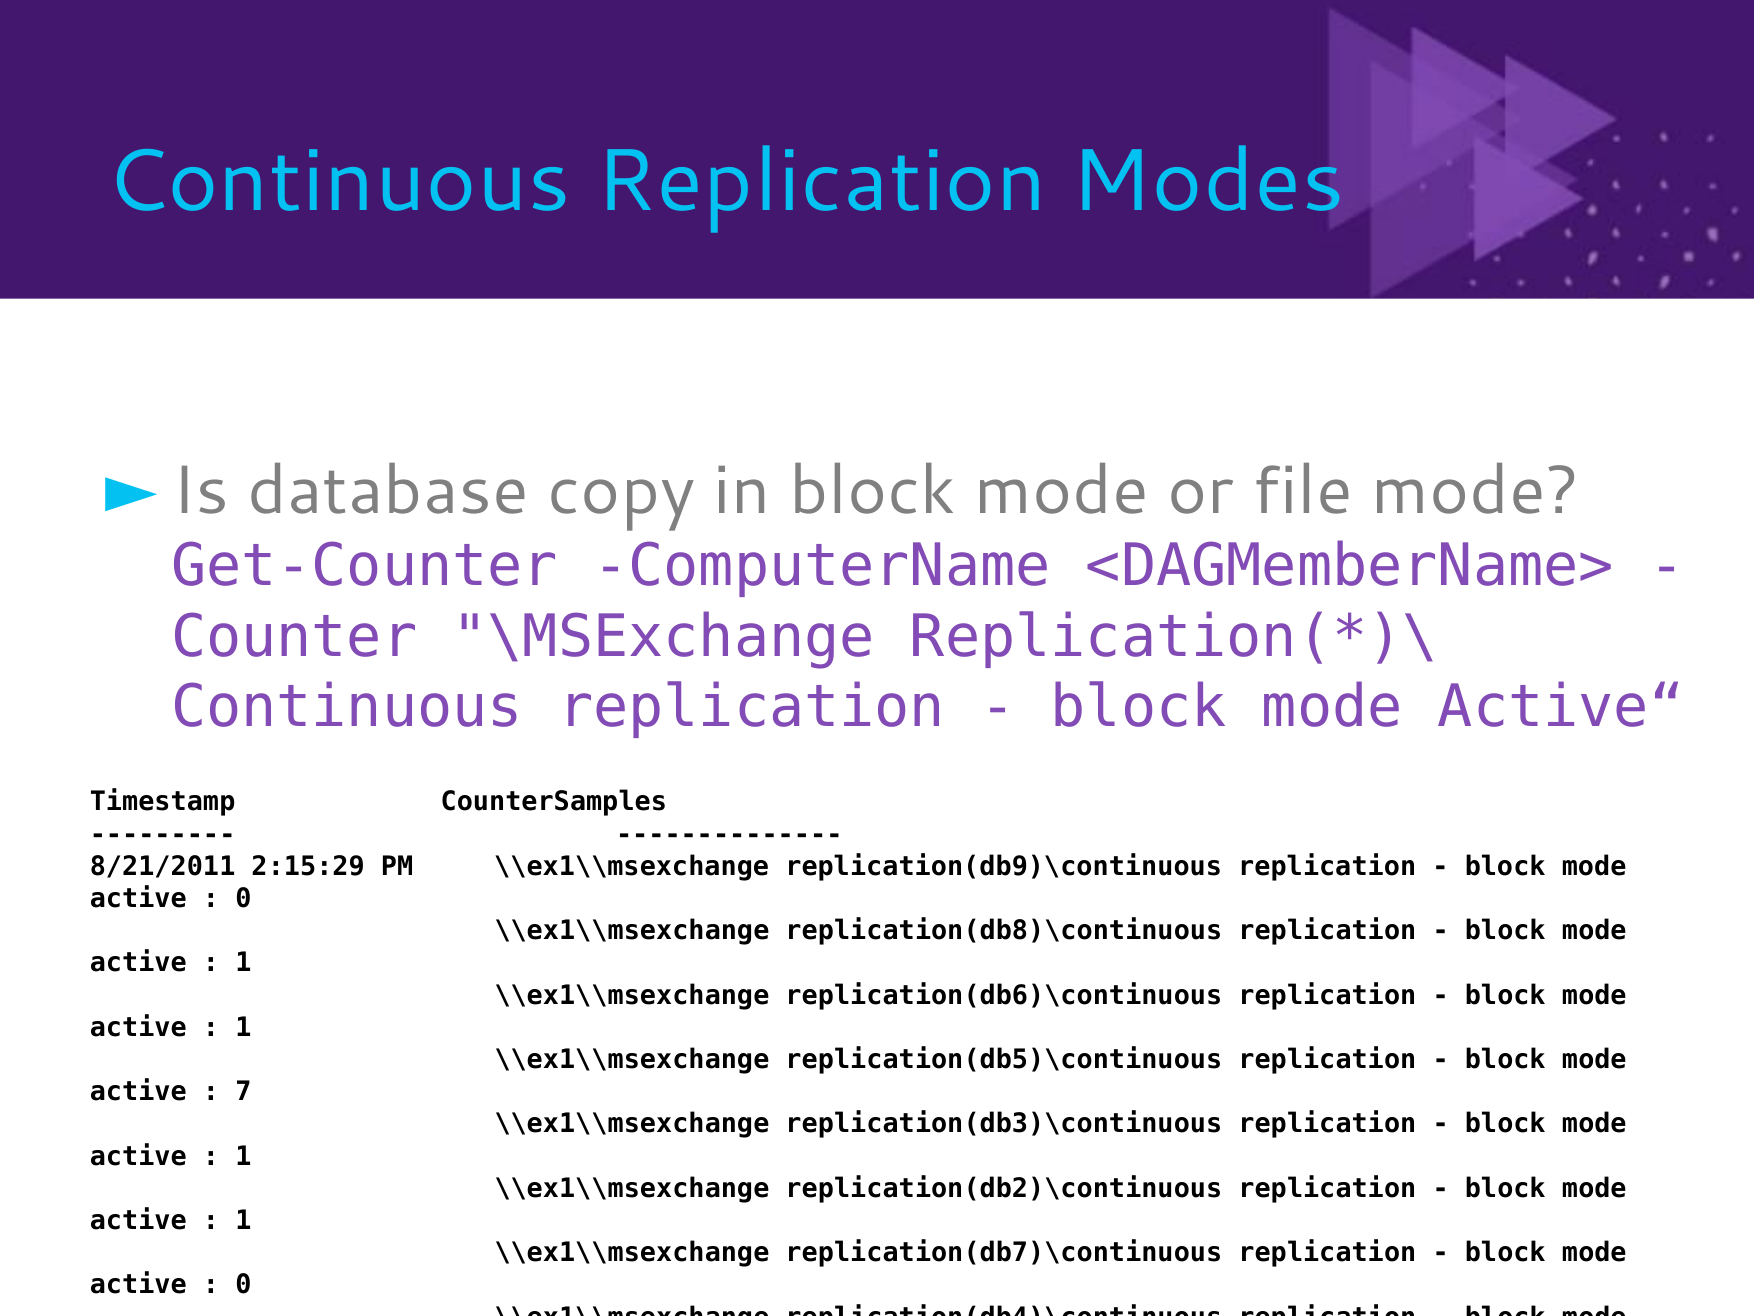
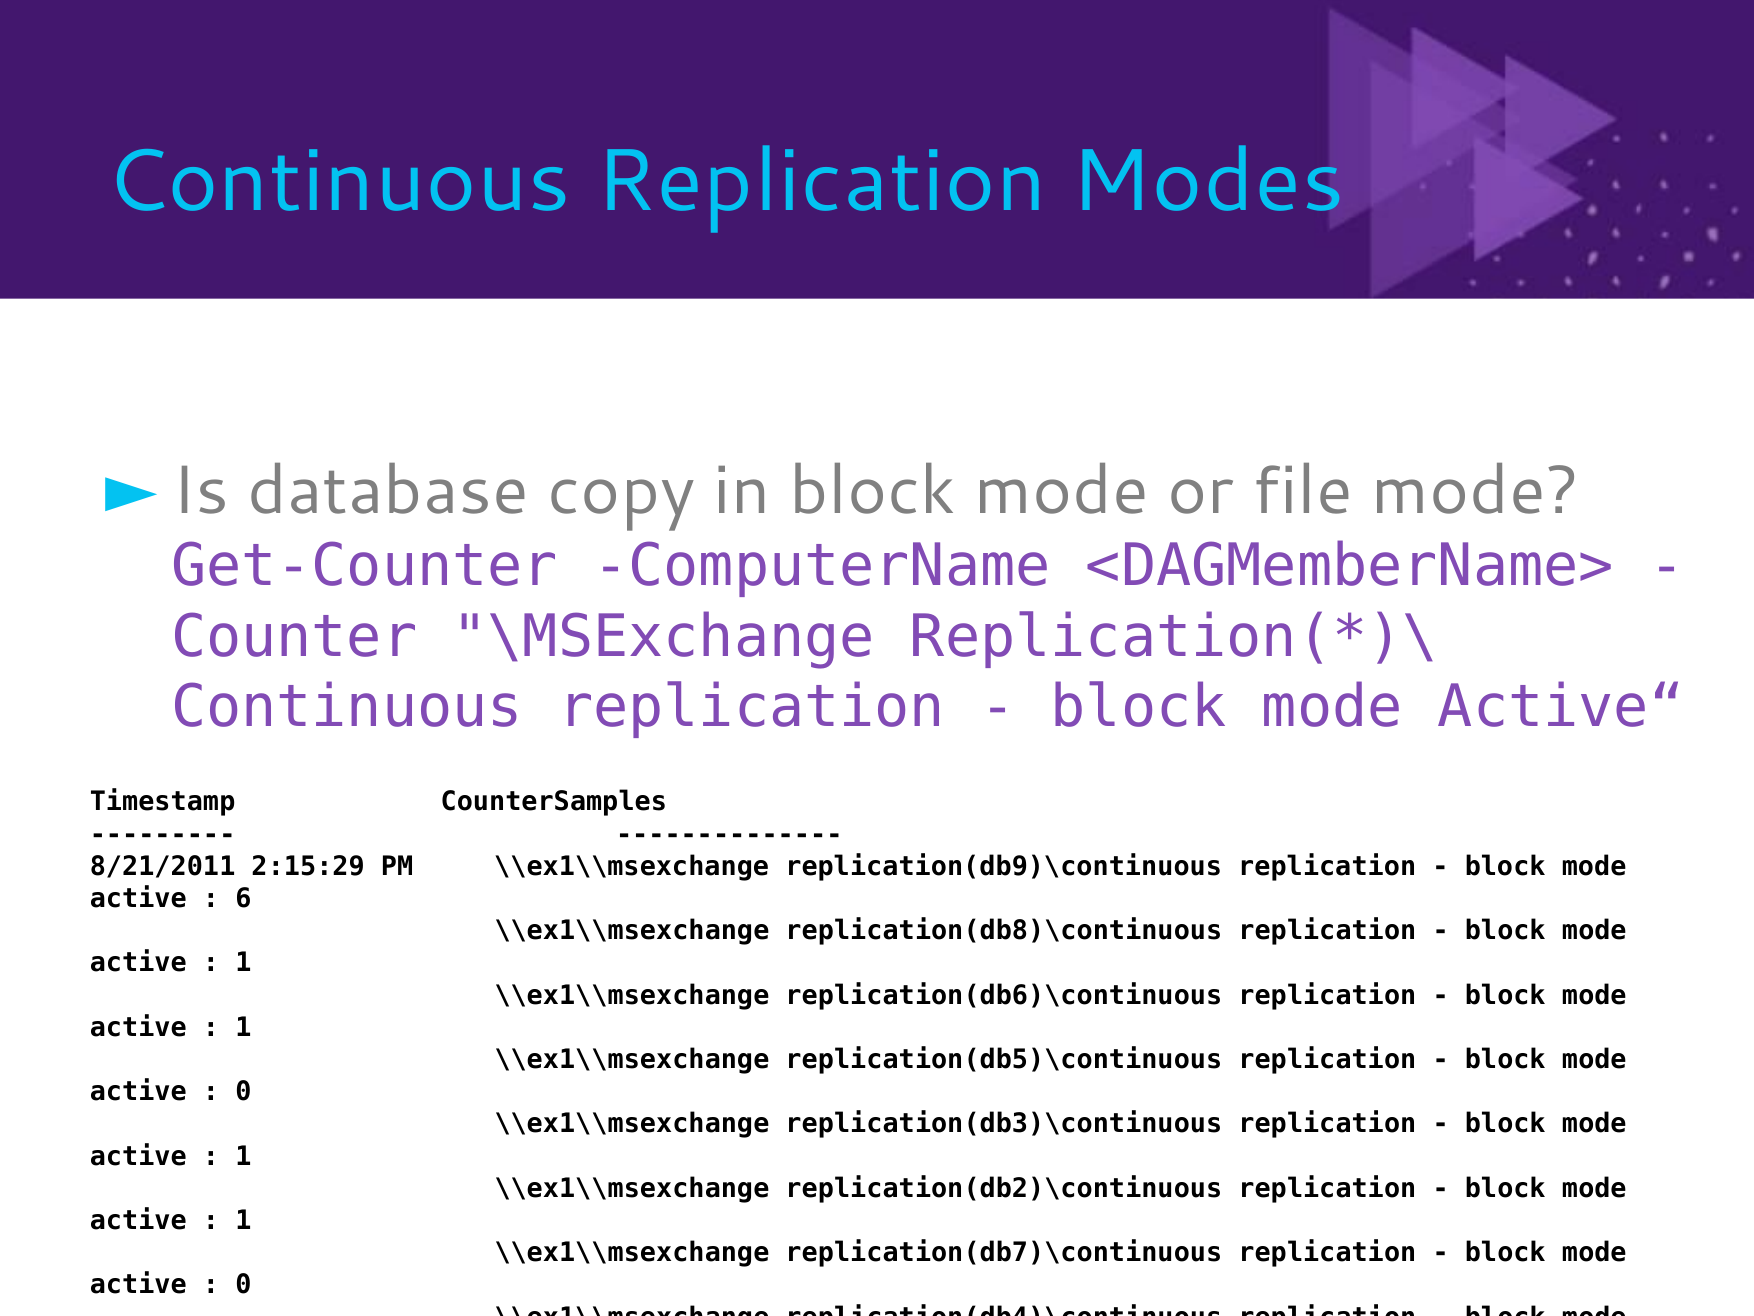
0: 0 -> 6 (243, 898)
7: 7 -> 0 (243, 1091)
